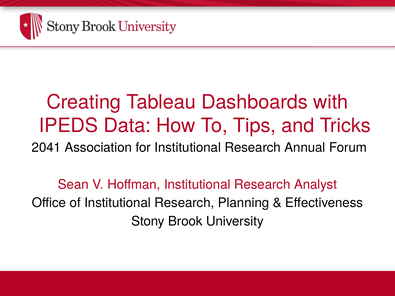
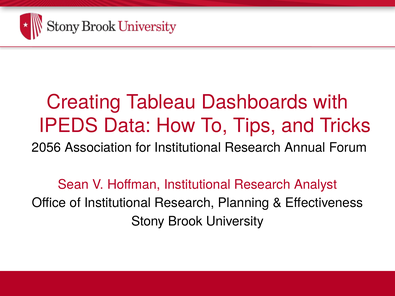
2041: 2041 -> 2056 (46, 148)
